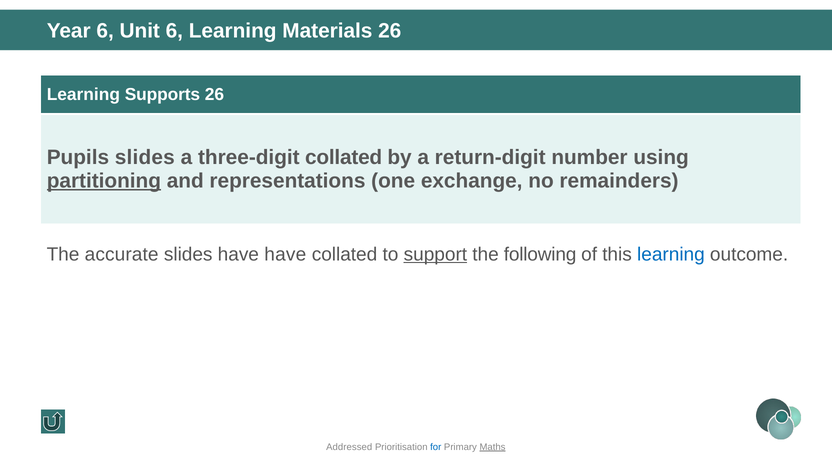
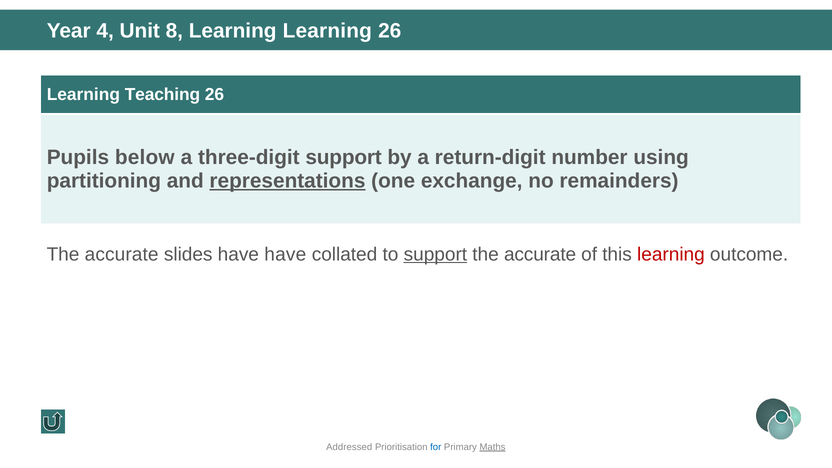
Year 6: 6 -> 4 (105, 31)
Unit 6: 6 -> 8 (174, 31)
Learning Materials: Materials -> Learning (327, 31)
Supports: Supports -> Teaching (162, 95)
Pupils slides: slides -> below (145, 158)
three-digit collated: collated -> support (344, 158)
partitioning underline: present -> none (104, 181)
representations underline: none -> present (287, 181)
following: following -> accurate (540, 254)
learning colour: blue -> red (671, 254)
